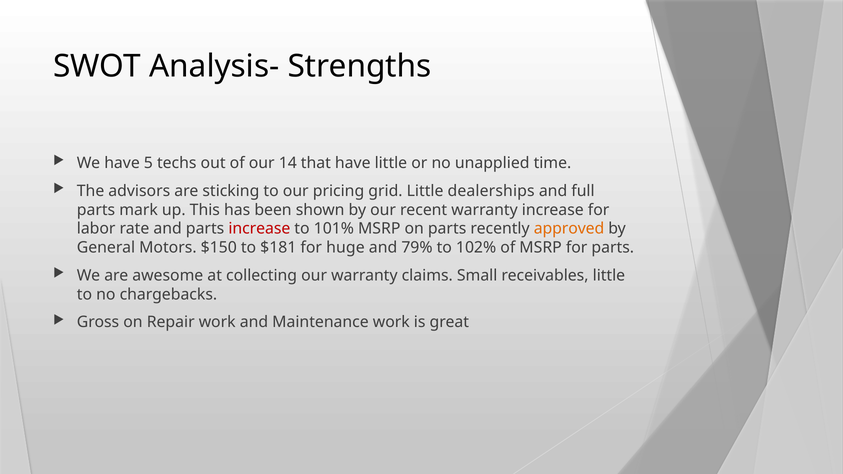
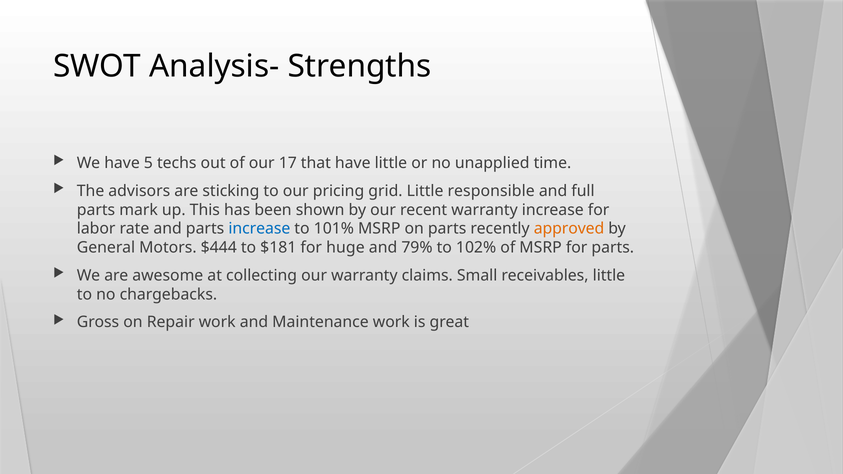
14: 14 -> 17 (288, 163)
dealerships: dealerships -> responsible (491, 191)
increase colour: red -> blue (259, 229)
$150: $150 -> $444 (219, 248)
